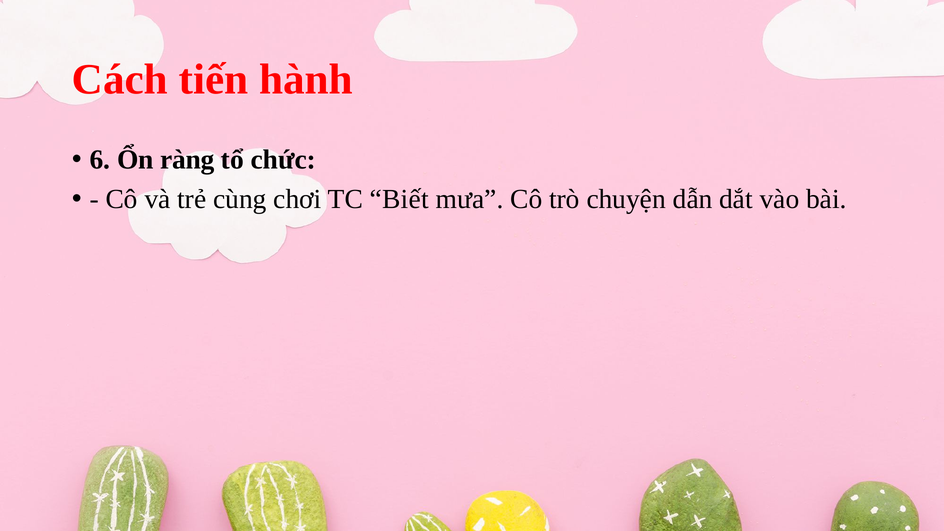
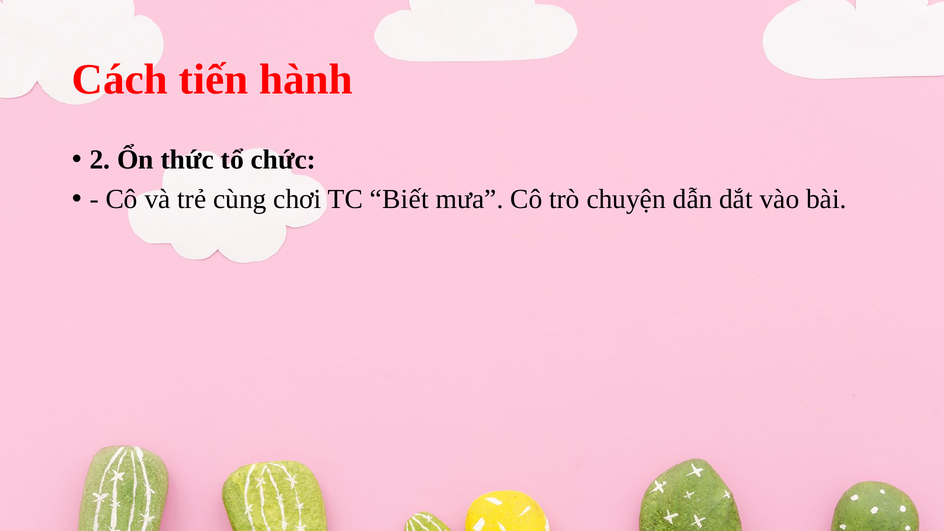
6: 6 -> 2 (100, 160)
ràng: ràng -> thức (187, 160)
